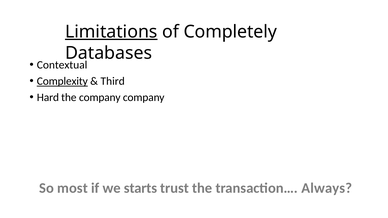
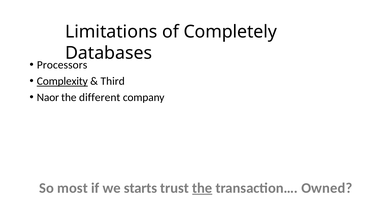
Limitations underline: present -> none (111, 32)
Contextual: Contextual -> Processors (62, 65)
Hard: Hard -> Naor (48, 98)
the company: company -> different (100, 98)
the underline: none -> present (202, 188)
Always: Always -> Owned (327, 188)
